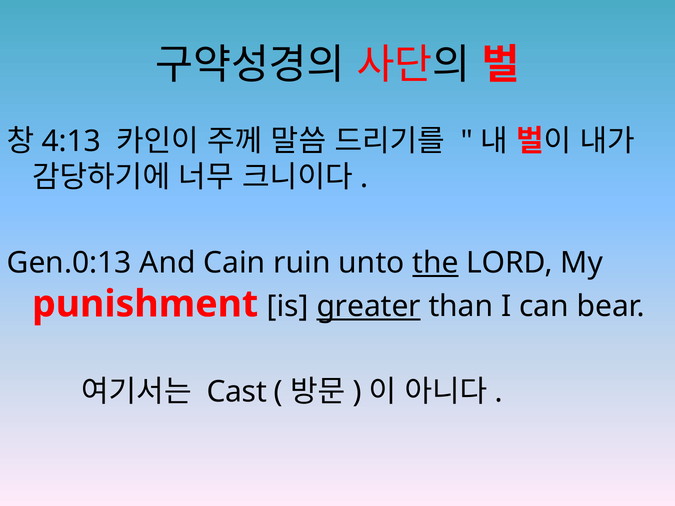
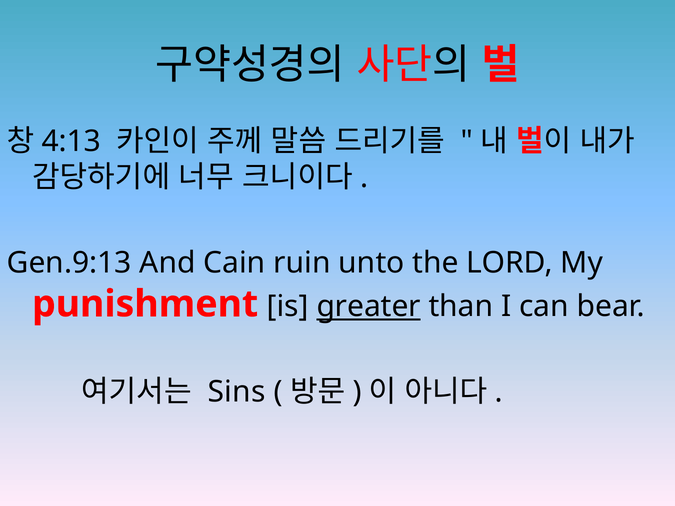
Gen.0:13: Gen.0:13 -> Gen.9:13 (69, 263)
the underline: present -> none (435, 263)
Cast: Cast -> Sins (237, 392)
